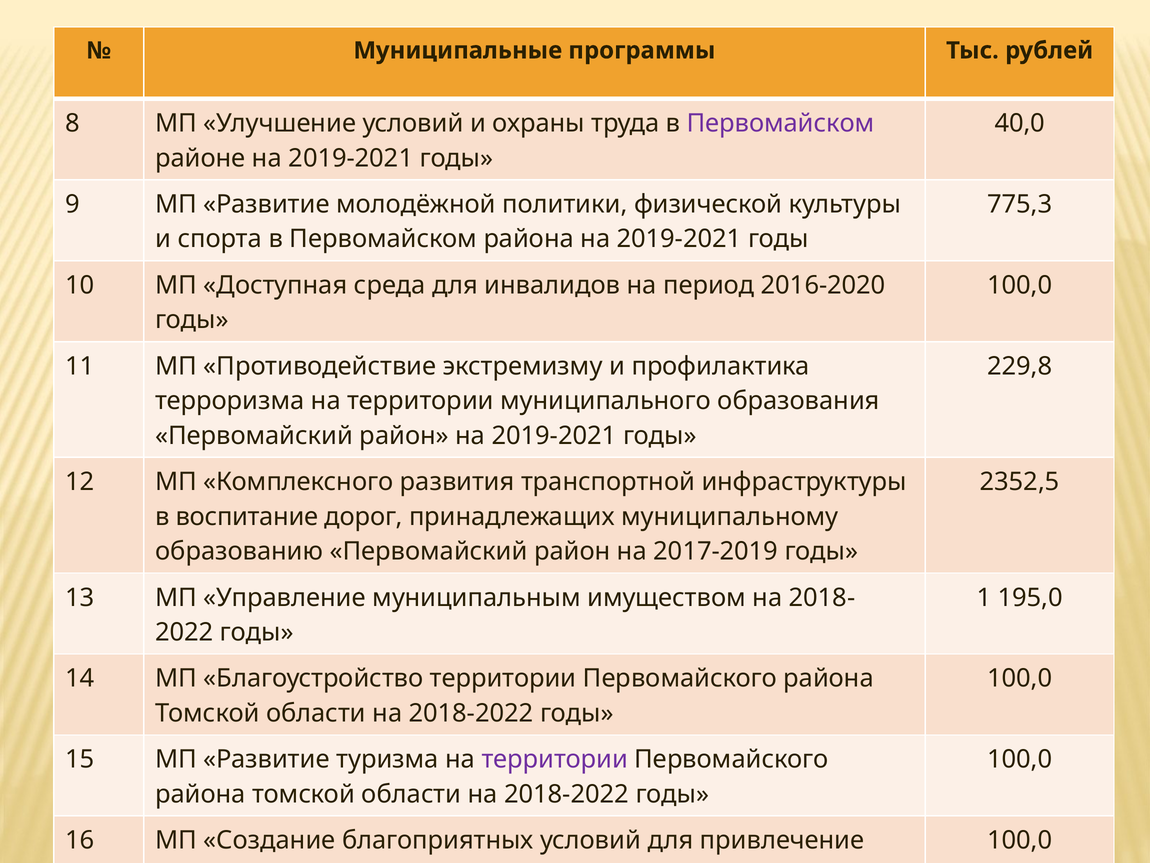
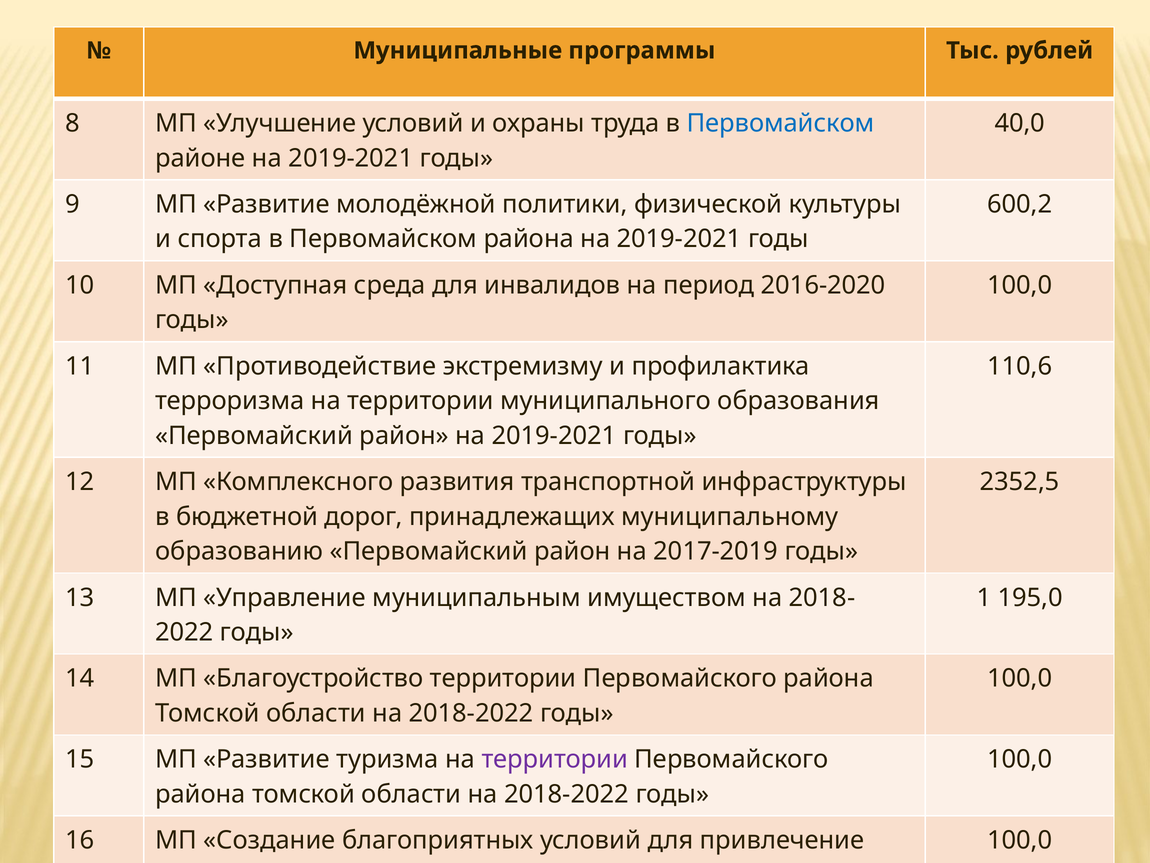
Первомайском colour: purple -> blue (781, 123)
775,3: 775,3 -> 600,2 (1020, 204)
229,8: 229,8 -> 110,6 (1020, 366)
воспитание: воспитание -> бюджетной (247, 516)
